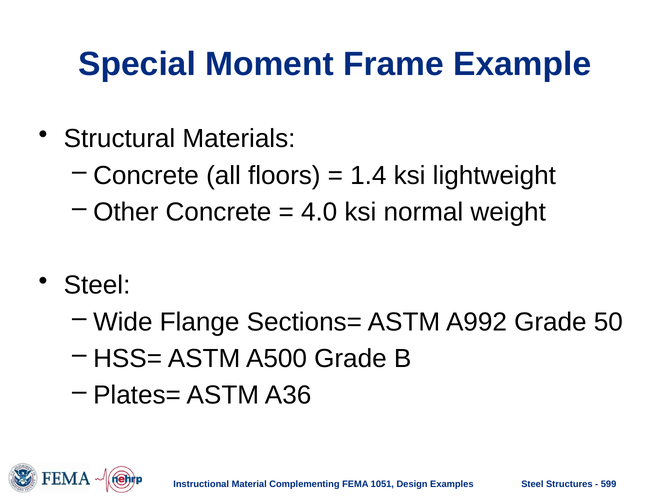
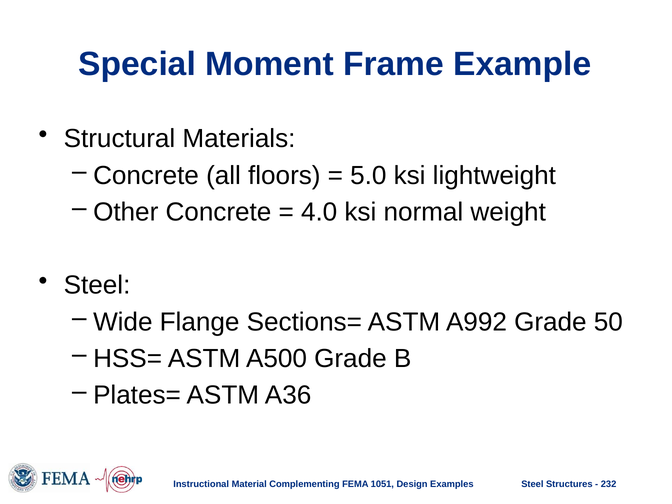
1.4: 1.4 -> 5.0 (368, 175)
599: 599 -> 232 (609, 484)
